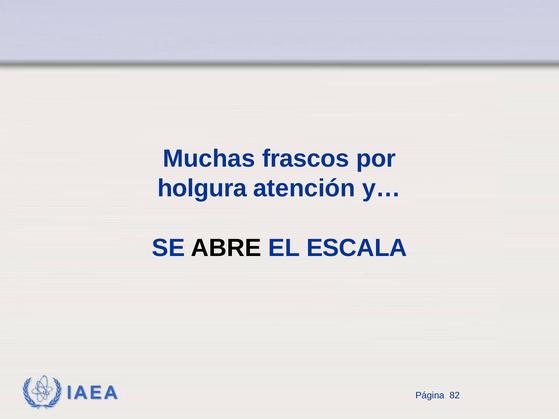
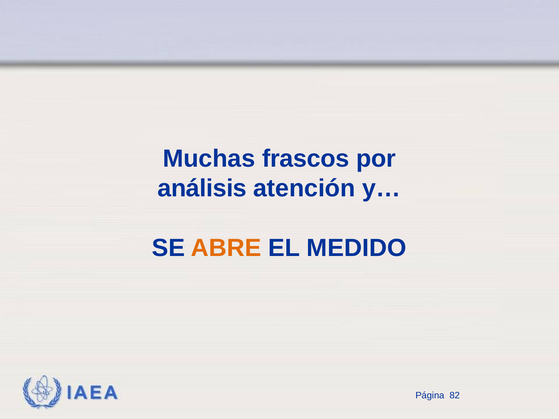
holgura: holgura -> análisis (202, 188)
ABRE colour: black -> orange (226, 248)
ESCALA: ESCALA -> MEDIDO (357, 248)
